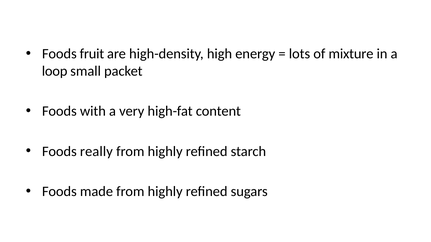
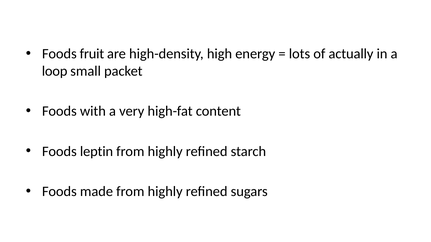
mixture: mixture -> actually (351, 54)
really: really -> leptin (97, 152)
